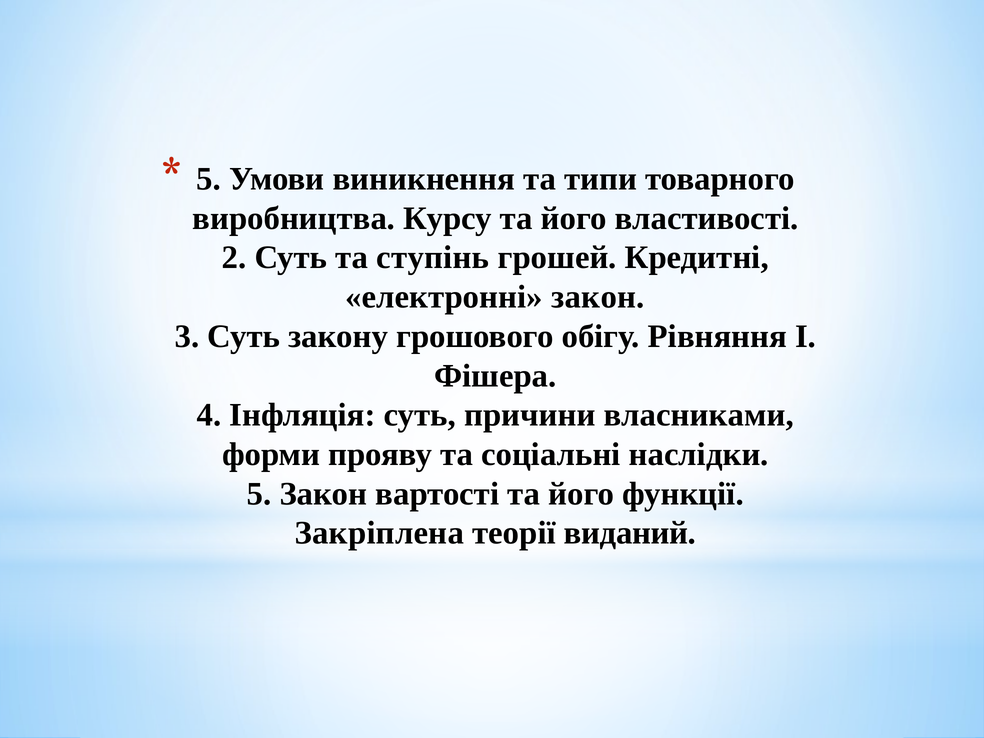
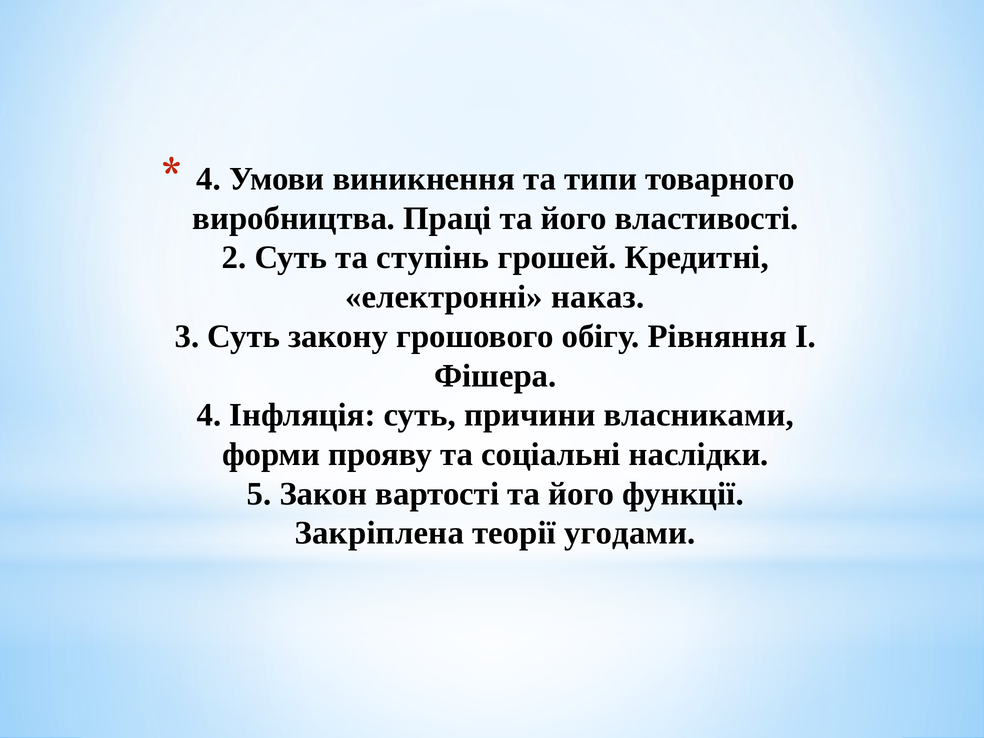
5: 5 -> 4 (209, 179)
Курсу: Курсу -> Праці (447, 218)
електронні закон: закон -> наказ (598, 297)
виданий: виданий -> угодами (630, 533)
